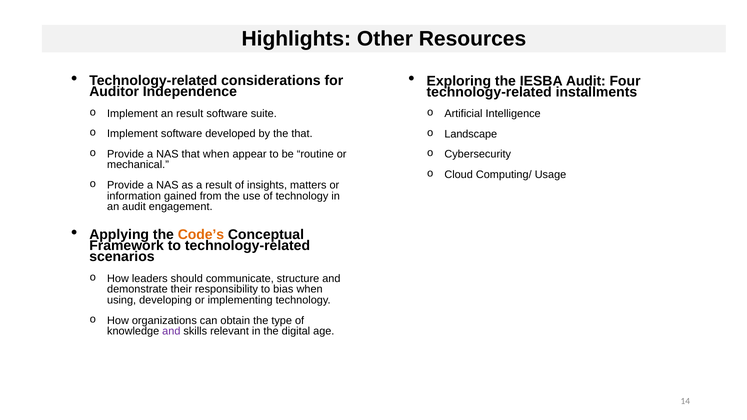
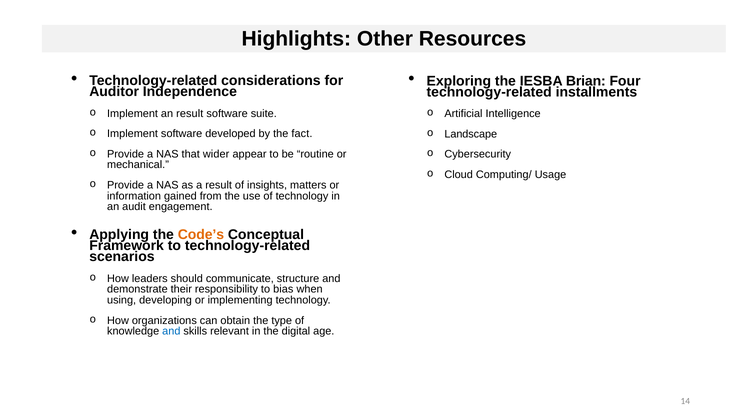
IESBA Audit: Audit -> Brian (586, 81)
the that: that -> fact (302, 134)
that when: when -> wider (216, 154)
and colour: purple -> blue (171, 332)
